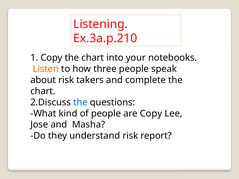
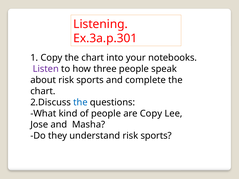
Ex.3a.p.210: Ex.3a.p.210 -> Ex.3a.p.301 (105, 38)
Listen colour: orange -> purple (46, 69)
about risk takers: takers -> sports (90, 80)
understand risk report: report -> sports (156, 136)
